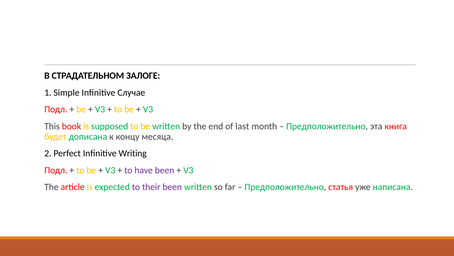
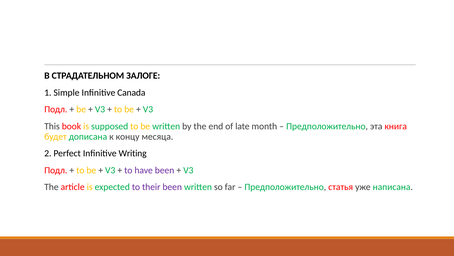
Случае: Случае -> Canada (131, 92)
last: last -> late (242, 126)
